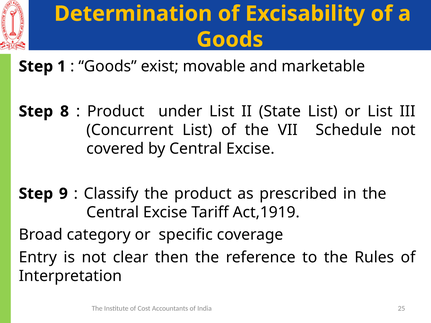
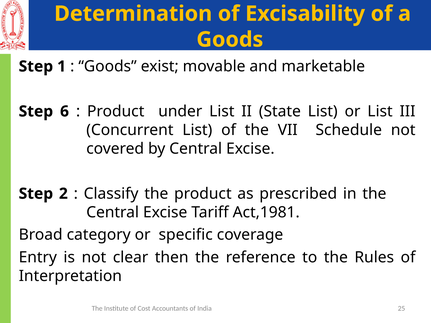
8: 8 -> 6 (65, 111)
9: 9 -> 2 (63, 194)
Act,1919: Act,1919 -> Act,1981 (266, 212)
